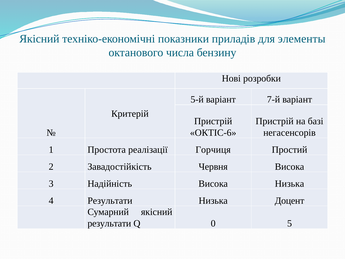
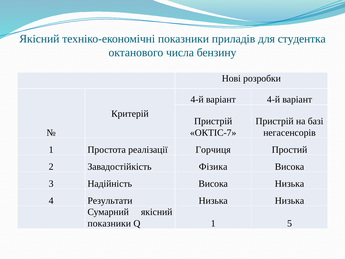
элементы: элементы -> студентка (302, 39)
5-й: 5-й -> 4-й (197, 99)
варіант 7-й: 7-й -> 4-й (273, 99)
ОКТІС-6: ОКТІС-6 -> ОКТІС-7 (213, 132)
Червня: Червня -> Фізика (213, 166)
Низька Доцент: Доцент -> Низька (289, 200)
результати: результати -> показники (109, 223)
Q 0: 0 -> 1 (213, 223)
